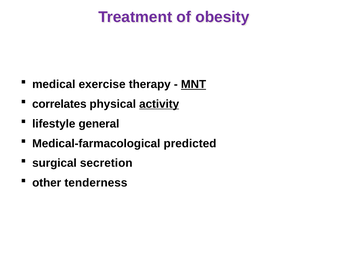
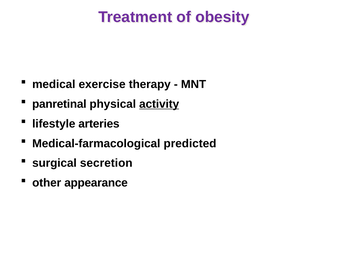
MNT underline: present -> none (194, 84)
correlates: correlates -> panretinal (59, 104)
general: general -> arteries (99, 124)
tenderness: tenderness -> appearance (96, 183)
